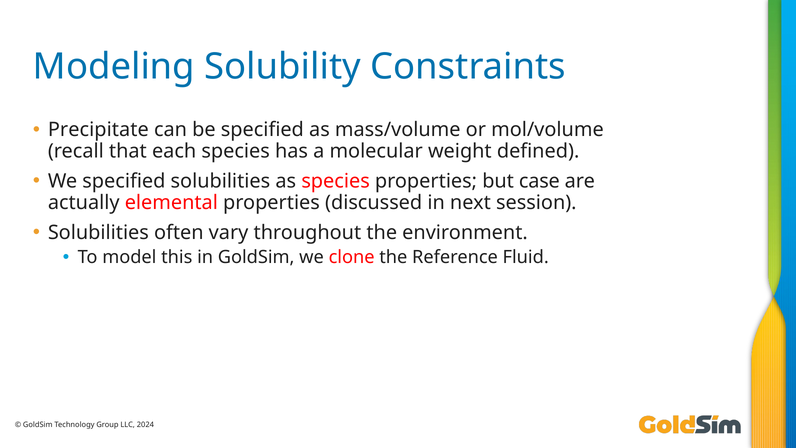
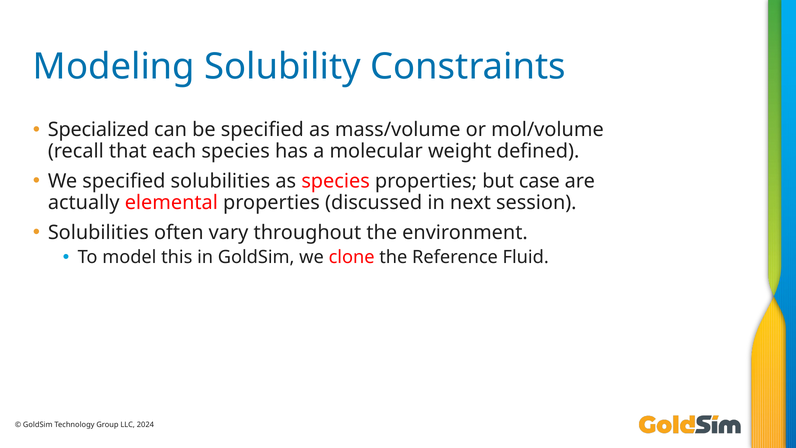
Precipitate: Precipitate -> Specialized (98, 130)
